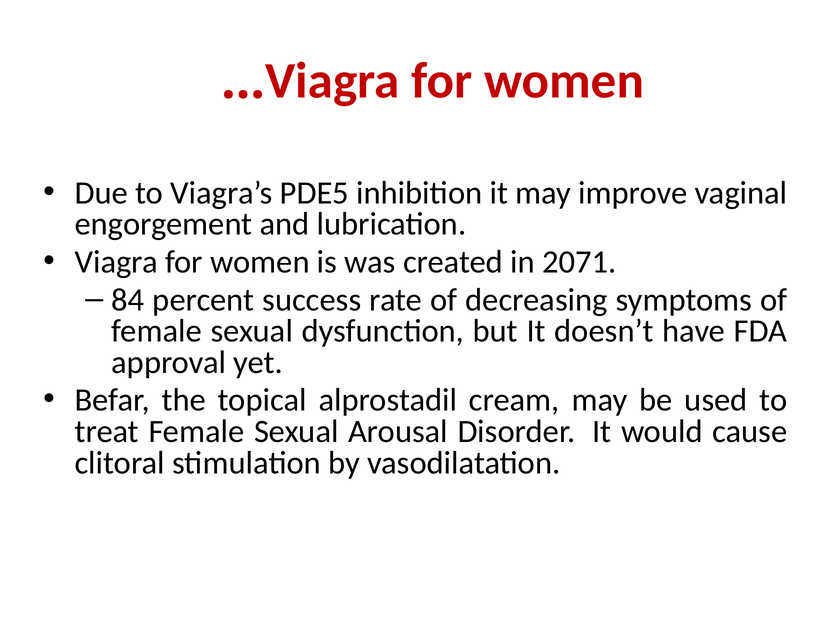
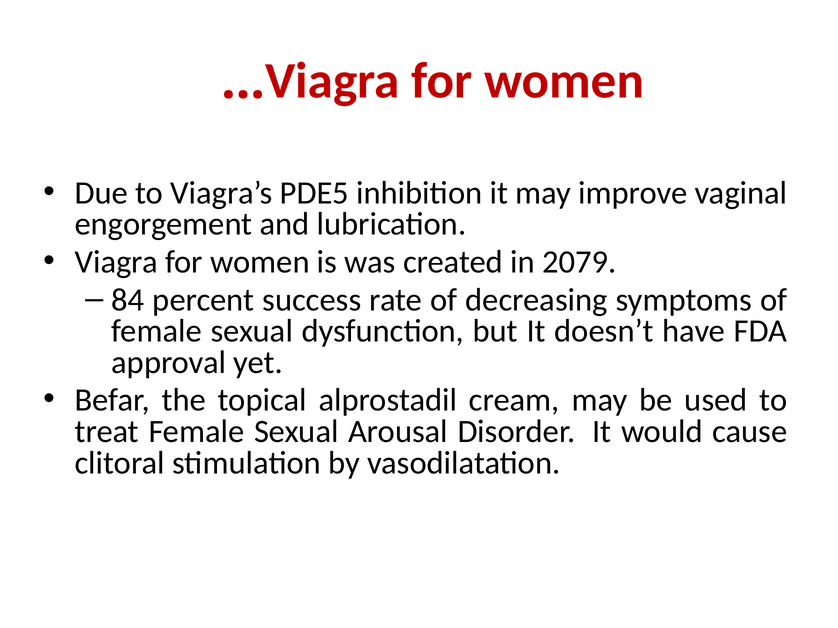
2071: 2071 -> 2079 (579, 262)
